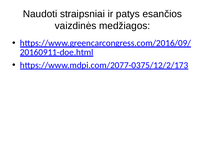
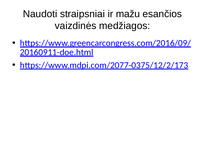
patys: patys -> mažu (128, 14)
